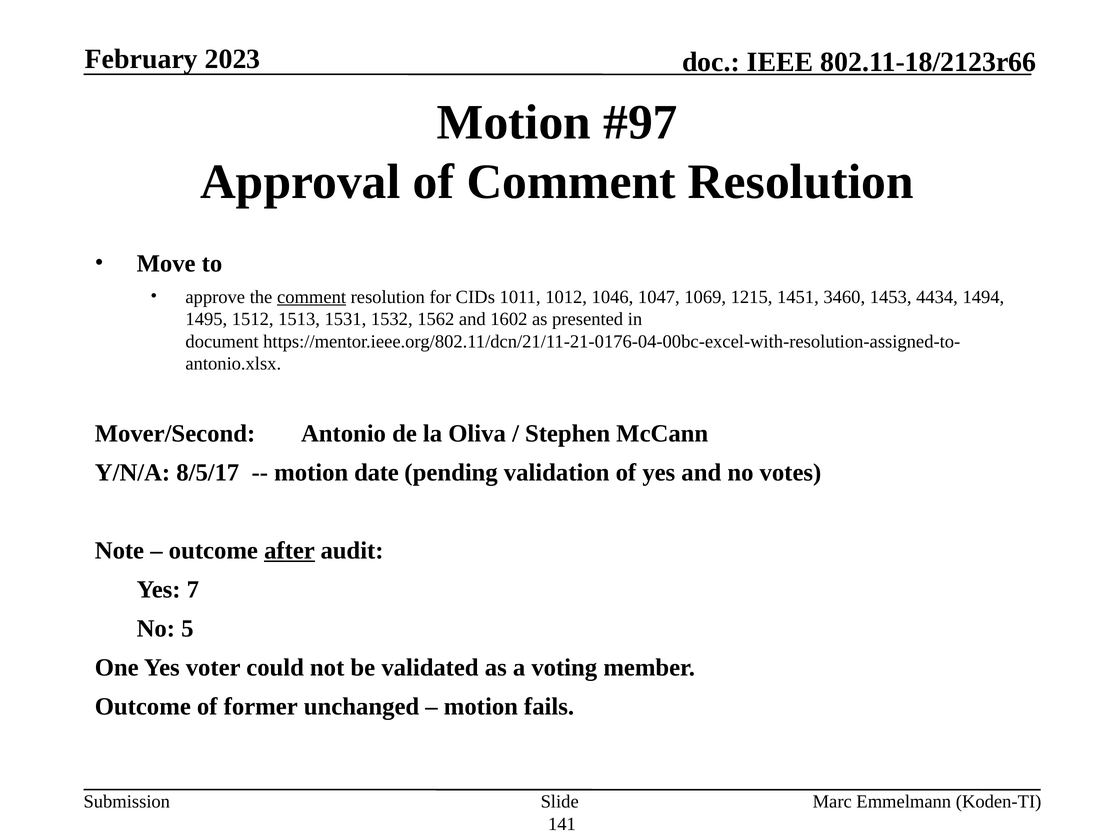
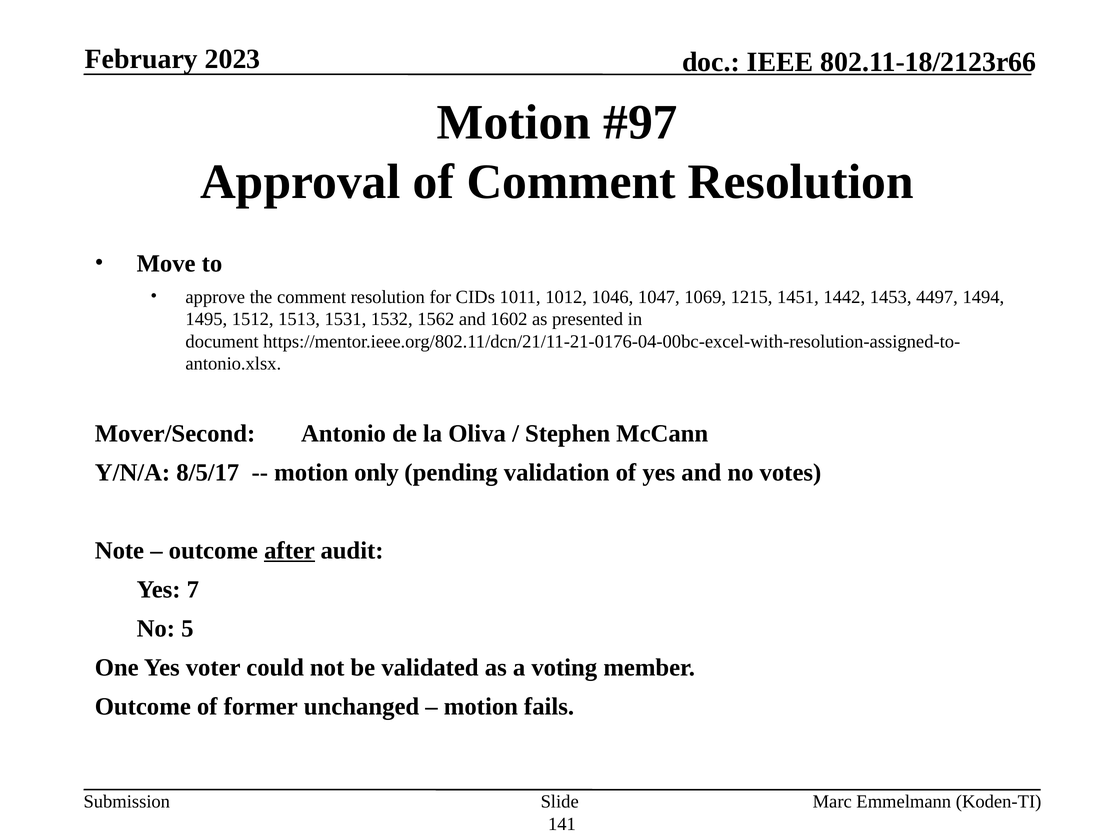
comment underline: present -> none (312, 297)
3460: 3460 -> 1442 (844, 297)
4434: 4434 -> 4497 (937, 297)
date: date -> only (376, 473)
